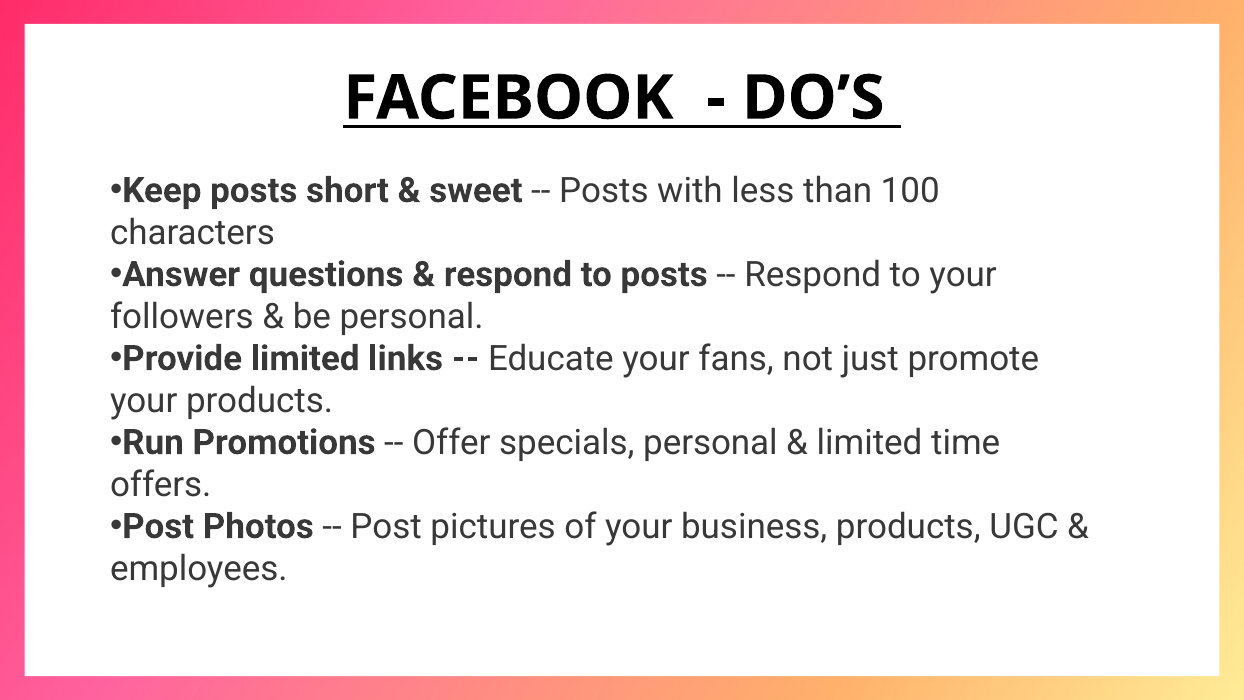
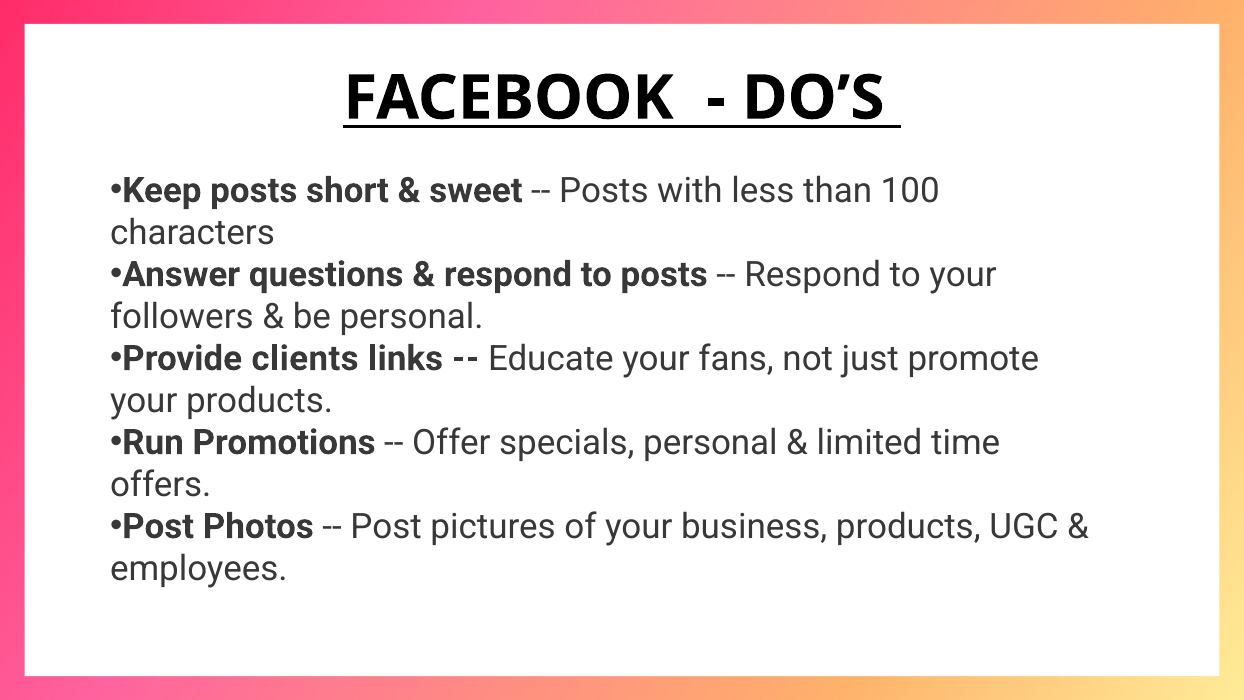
Provide limited: limited -> clients (305, 358)
